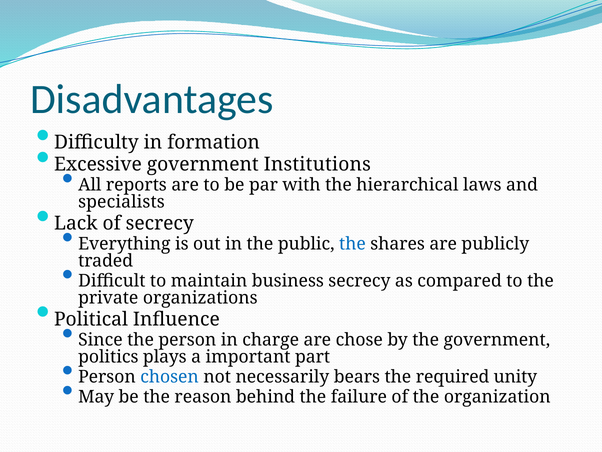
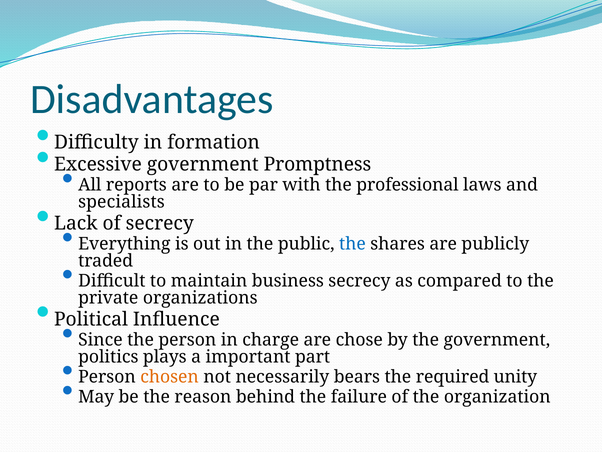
Institutions: Institutions -> Promptness (317, 164)
hierarchical: hierarchical -> professional (408, 185)
chosen colour: blue -> orange (170, 376)
